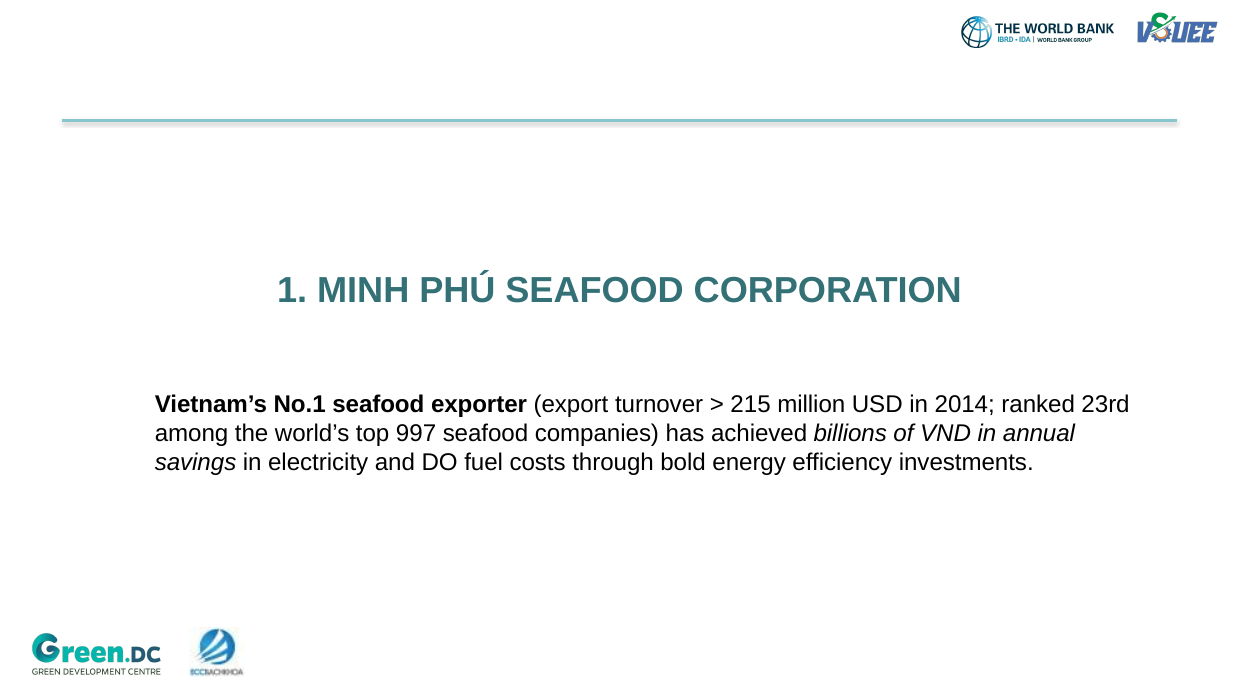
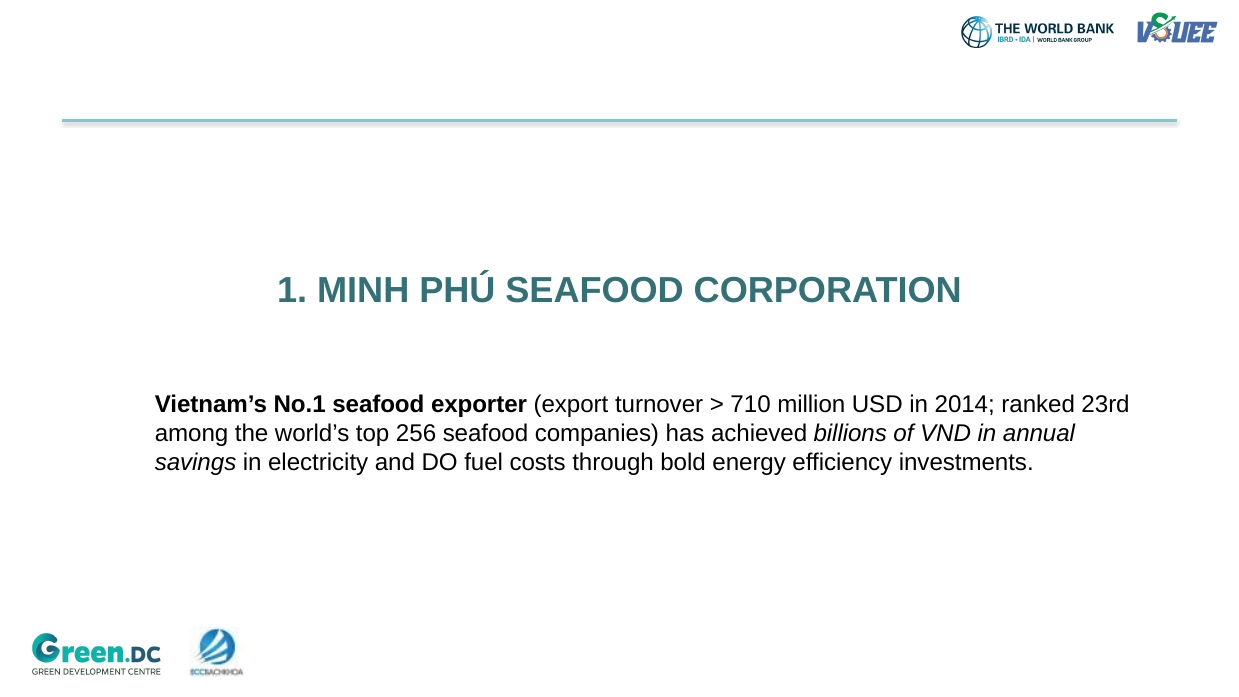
215: 215 -> 710 (751, 404)
997: 997 -> 256 (416, 433)
